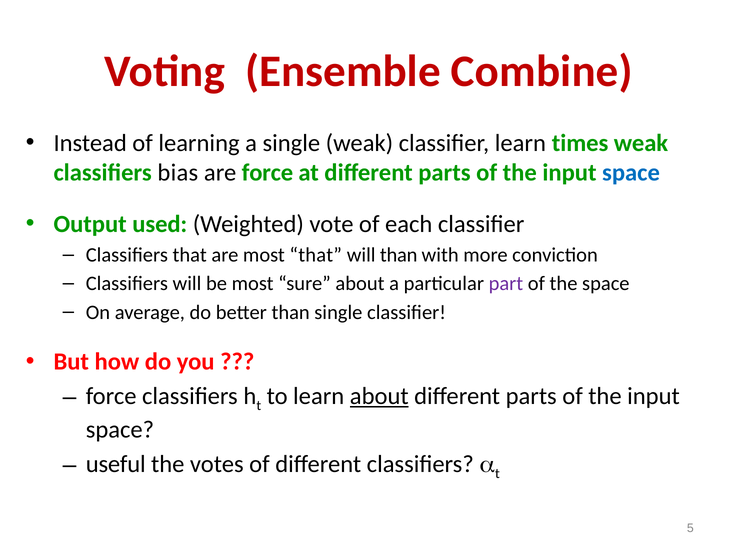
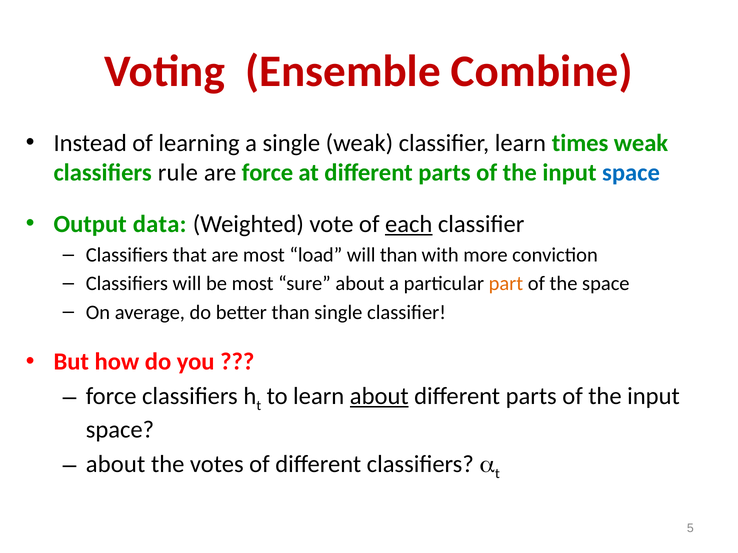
bias: bias -> rule (178, 173)
used: used -> data (160, 224)
each underline: none -> present (409, 224)
most that: that -> load (316, 255)
part colour: purple -> orange (506, 284)
useful: useful -> about (116, 465)
